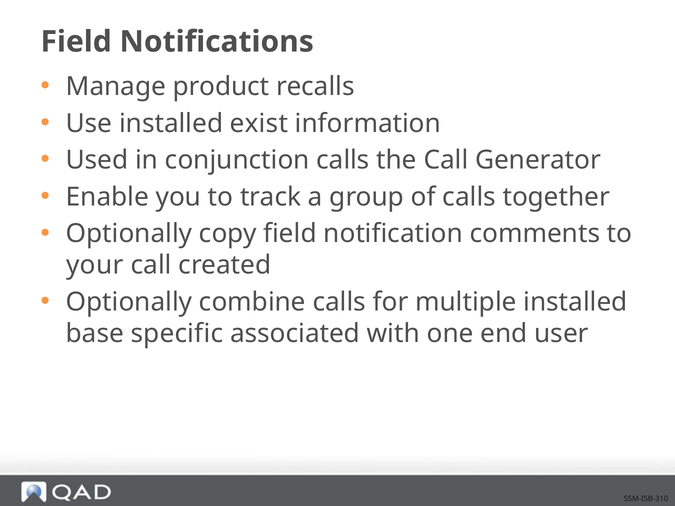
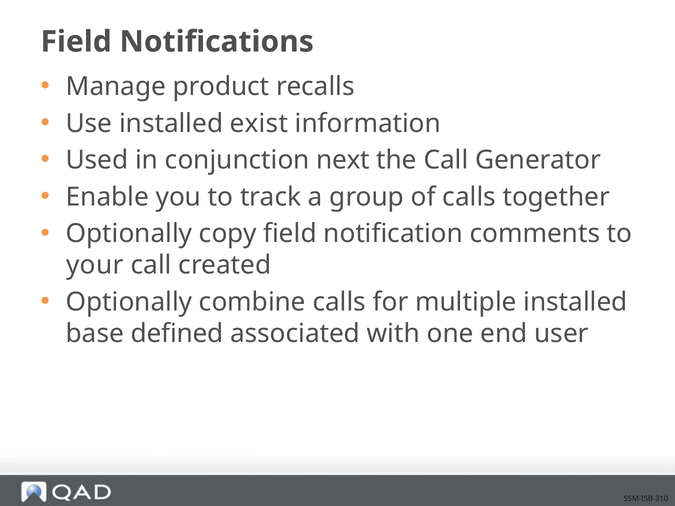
conjunction calls: calls -> next (343, 160)
specific: specific -> defined (177, 334)
